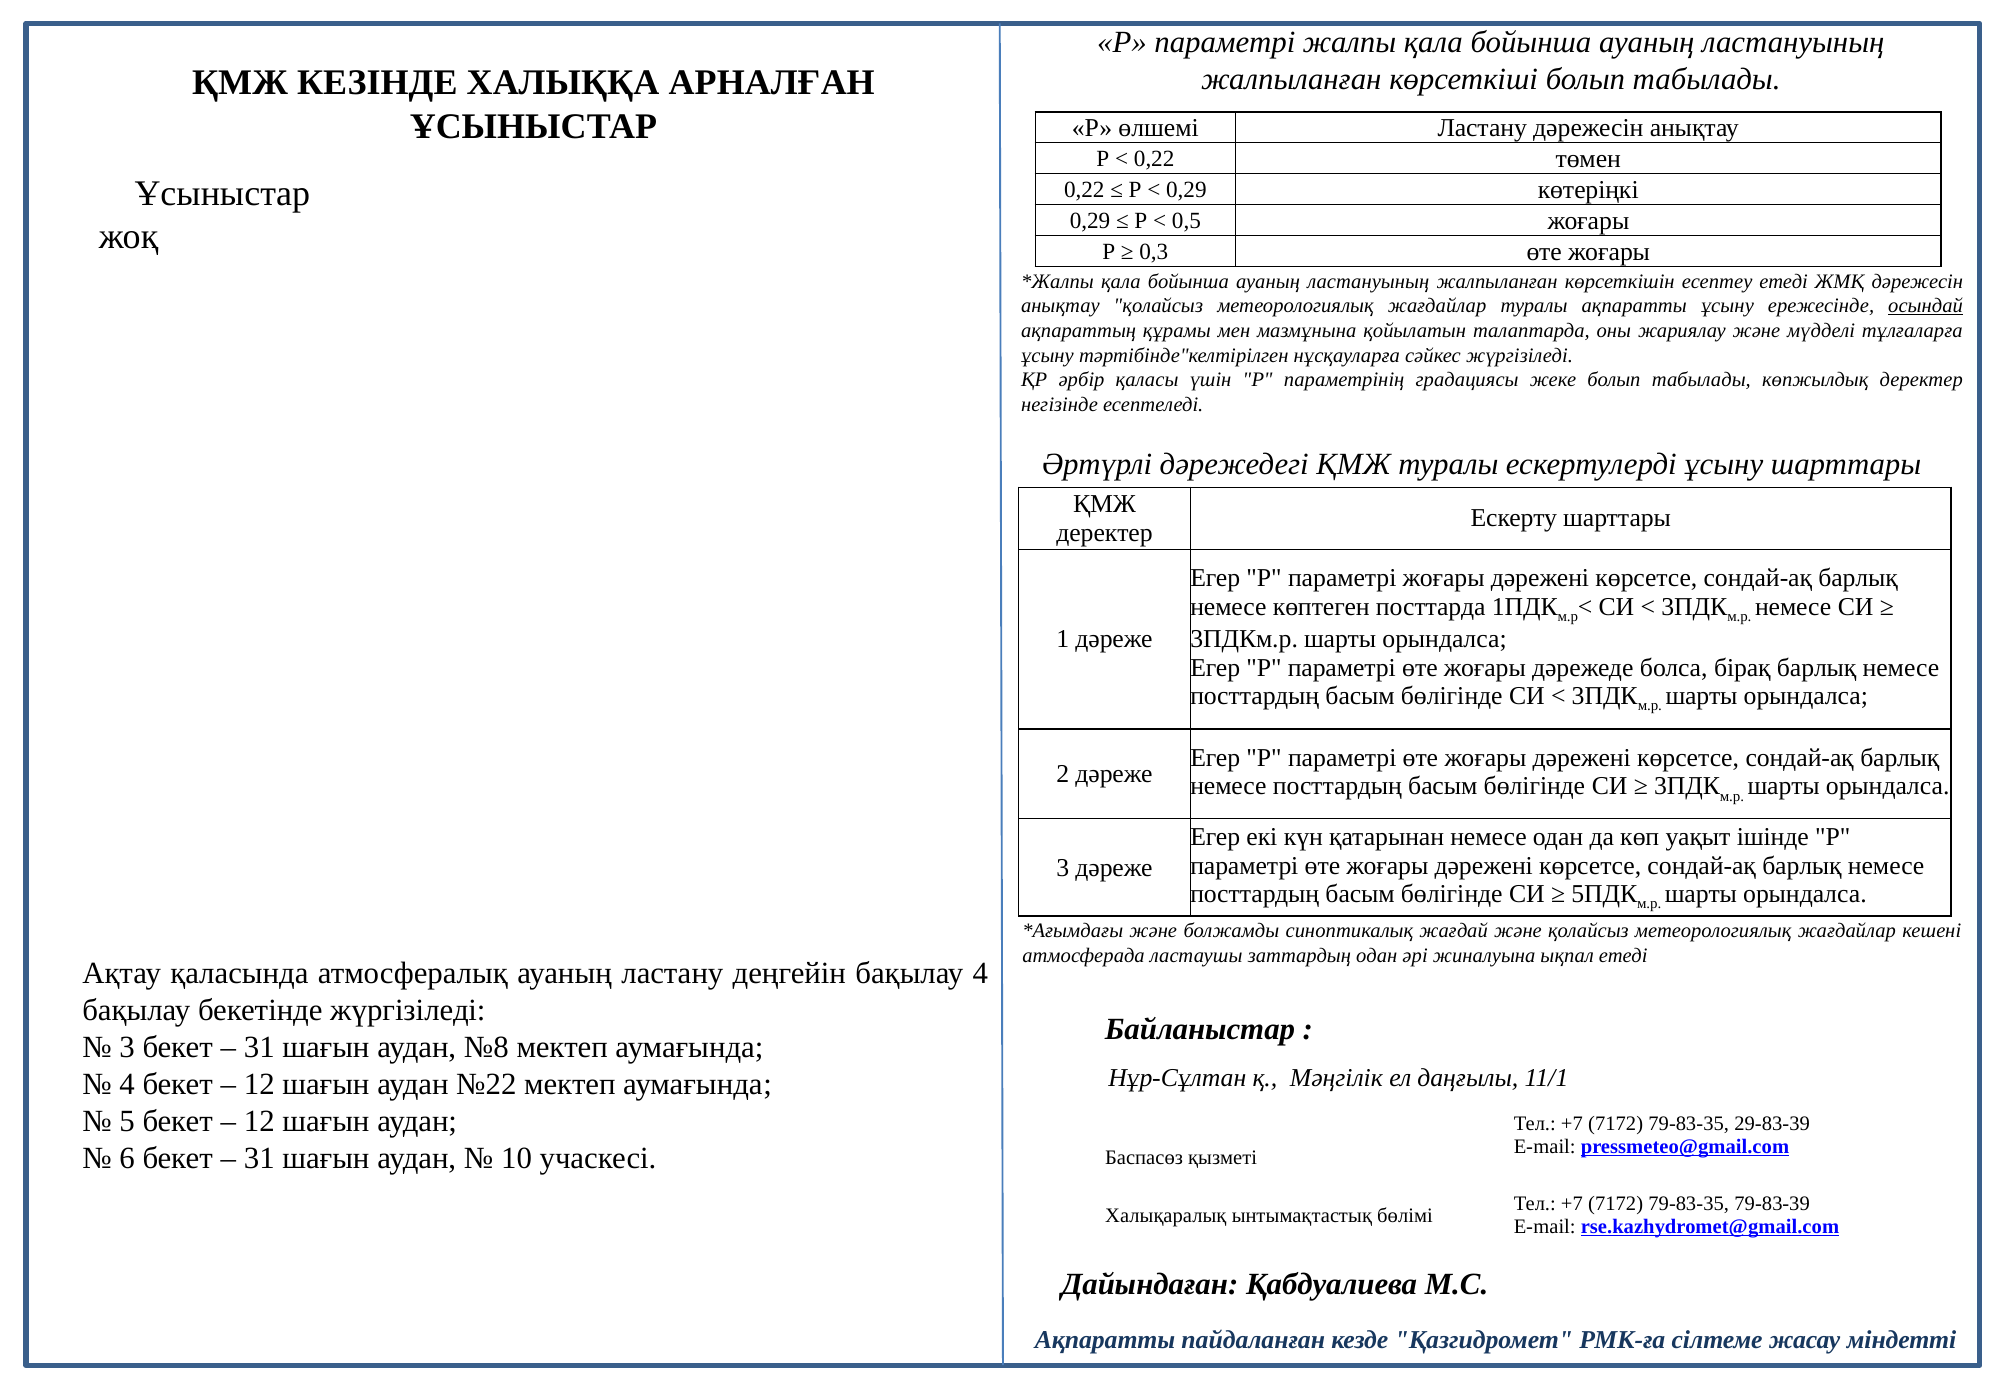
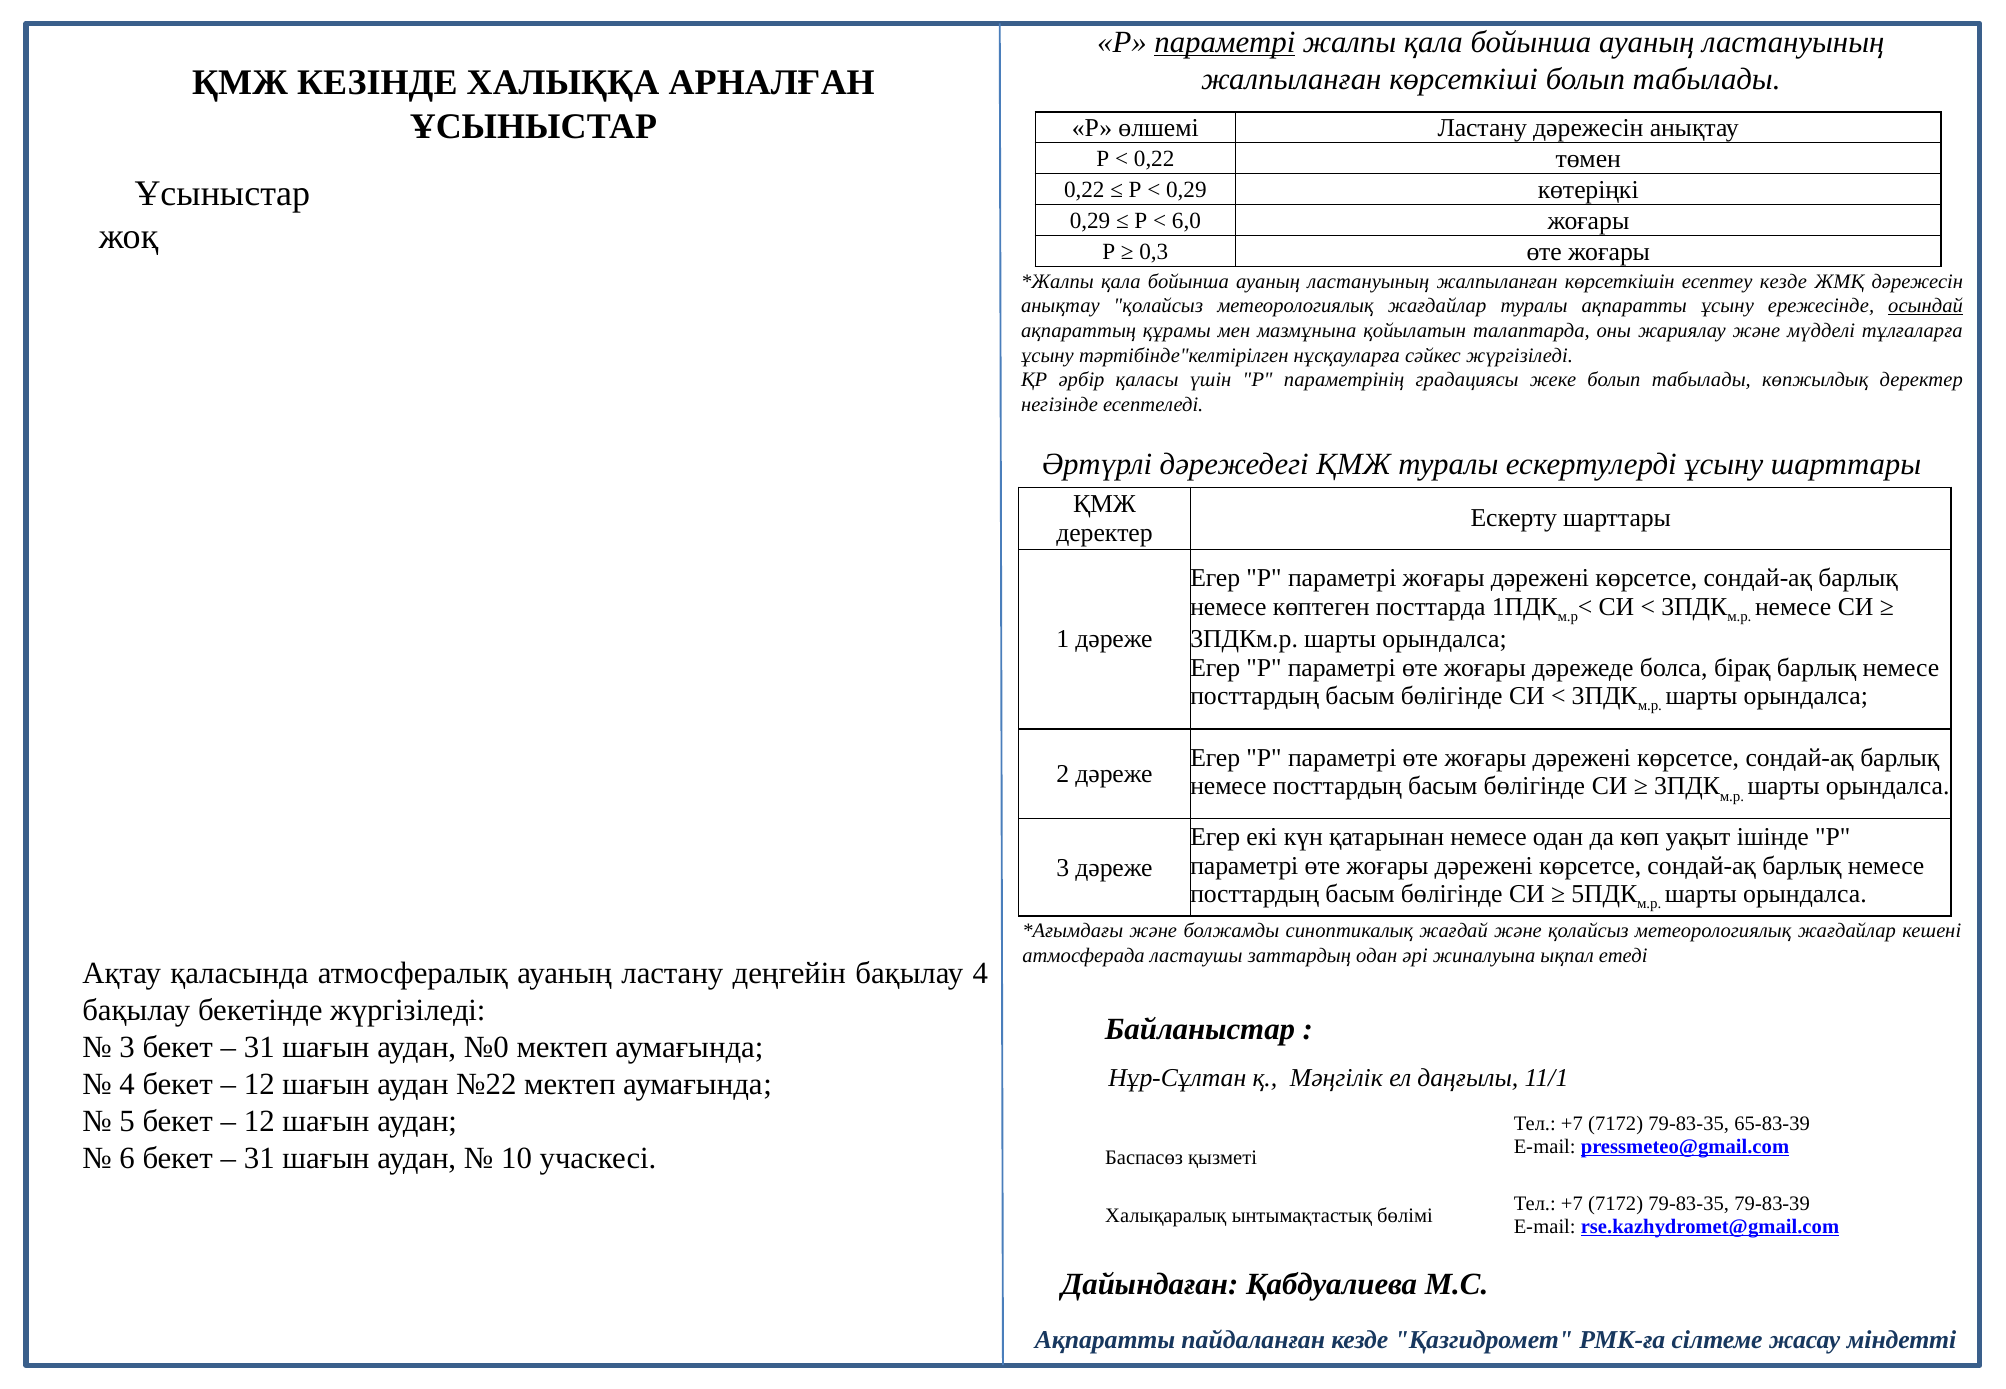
параметрі underline: none -> present (1225, 42)
0,5: 0,5 -> 6,0 (1186, 221)
есептеу етеді: етеді -> кезде (1783, 281)
№8: №8 -> №0 (486, 1047)
29-83-39: 29-83-39 -> 65-83-39 (1772, 1124)
